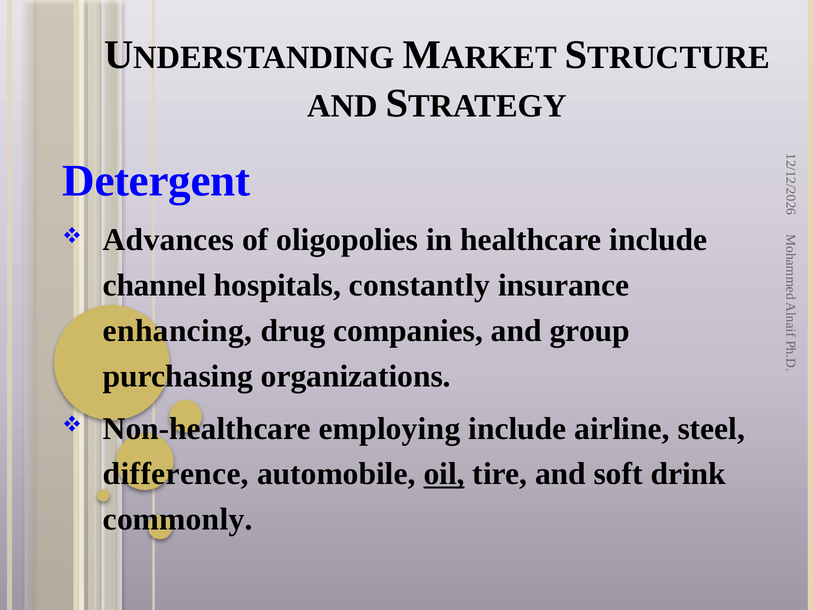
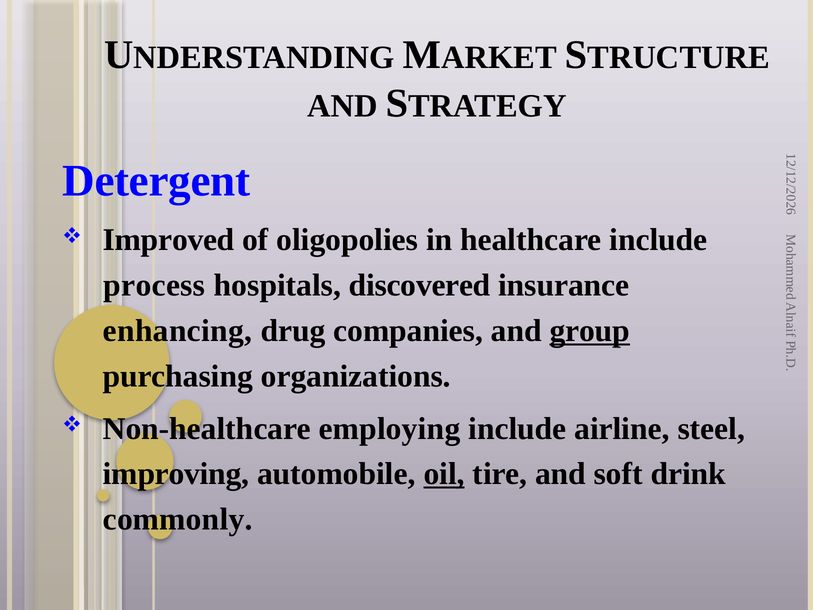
Advances: Advances -> Improved (169, 240)
channel: channel -> process (154, 285)
constantly: constantly -> discovered (420, 285)
group underline: none -> present (590, 331)
difference: difference -> improving (176, 474)
